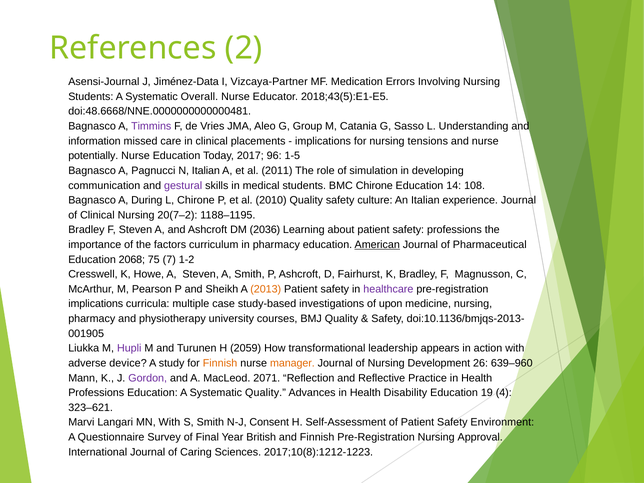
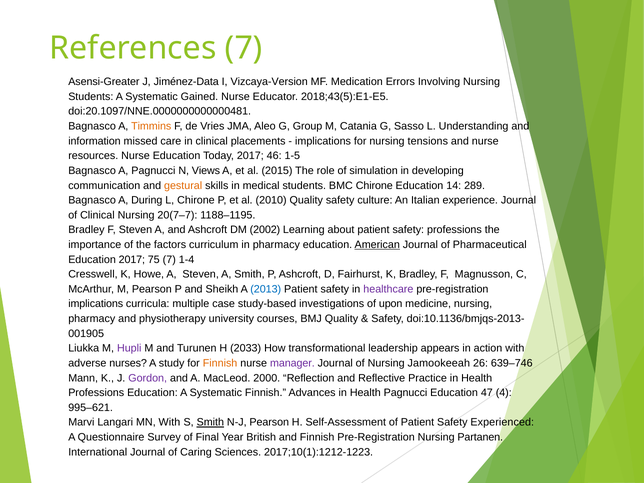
References 2: 2 -> 7 (244, 48)
Asensi-Journal: Asensi-Journal -> Asensi-Greater (104, 82)
Vizcaya-Partner: Vizcaya-Partner -> Vizcaya-Version (269, 82)
Overall: Overall -> Gained (199, 97)
doi:48.6668/NNE.0000000000000481: doi:48.6668/NNE.0000000000000481 -> doi:20.1097/NNE.0000000000000481 (160, 111)
Timmins colour: purple -> orange (151, 126)
potentially: potentially -> resources (93, 156)
96: 96 -> 46 (274, 156)
N Italian: Italian -> Views (206, 171)
2011: 2011 -> 2015 (277, 171)
gestural colour: purple -> orange (183, 185)
108: 108 -> 289 (475, 185)
20(7–2: 20(7–2 -> 20(7–7 (177, 215)
2036: 2036 -> 2002 (265, 230)
Education 2068: 2068 -> 2017 (132, 260)
1-2: 1-2 -> 1-4 (187, 260)
2013 colour: orange -> blue (266, 289)
2059: 2059 -> 2033 (246, 348)
device: device -> nurses (128, 363)
manager colour: orange -> purple (292, 363)
Development: Development -> Jamookeeah (439, 363)
639–960: 639–960 -> 639–746 (512, 363)
2071: 2071 -> 2000 (267, 378)
Systematic Quality: Quality -> Finnish (266, 393)
Health Disability: Disability -> Pagnucci (406, 393)
19: 19 -> 47 (487, 393)
323–621: 323–621 -> 995–621 (91, 408)
Smith underline: none -> present (210, 422)
N-J Consent: Consent -> Pearson (269, 422)
Environment: Environment -> Experienced (502, 422)
Approval: Approval -> Partanen (480, 437)
2017;10(8):1212-1223: 2017;10(8):1212-1223 -> 2017;10(1):1212-1223 (319, 452)
